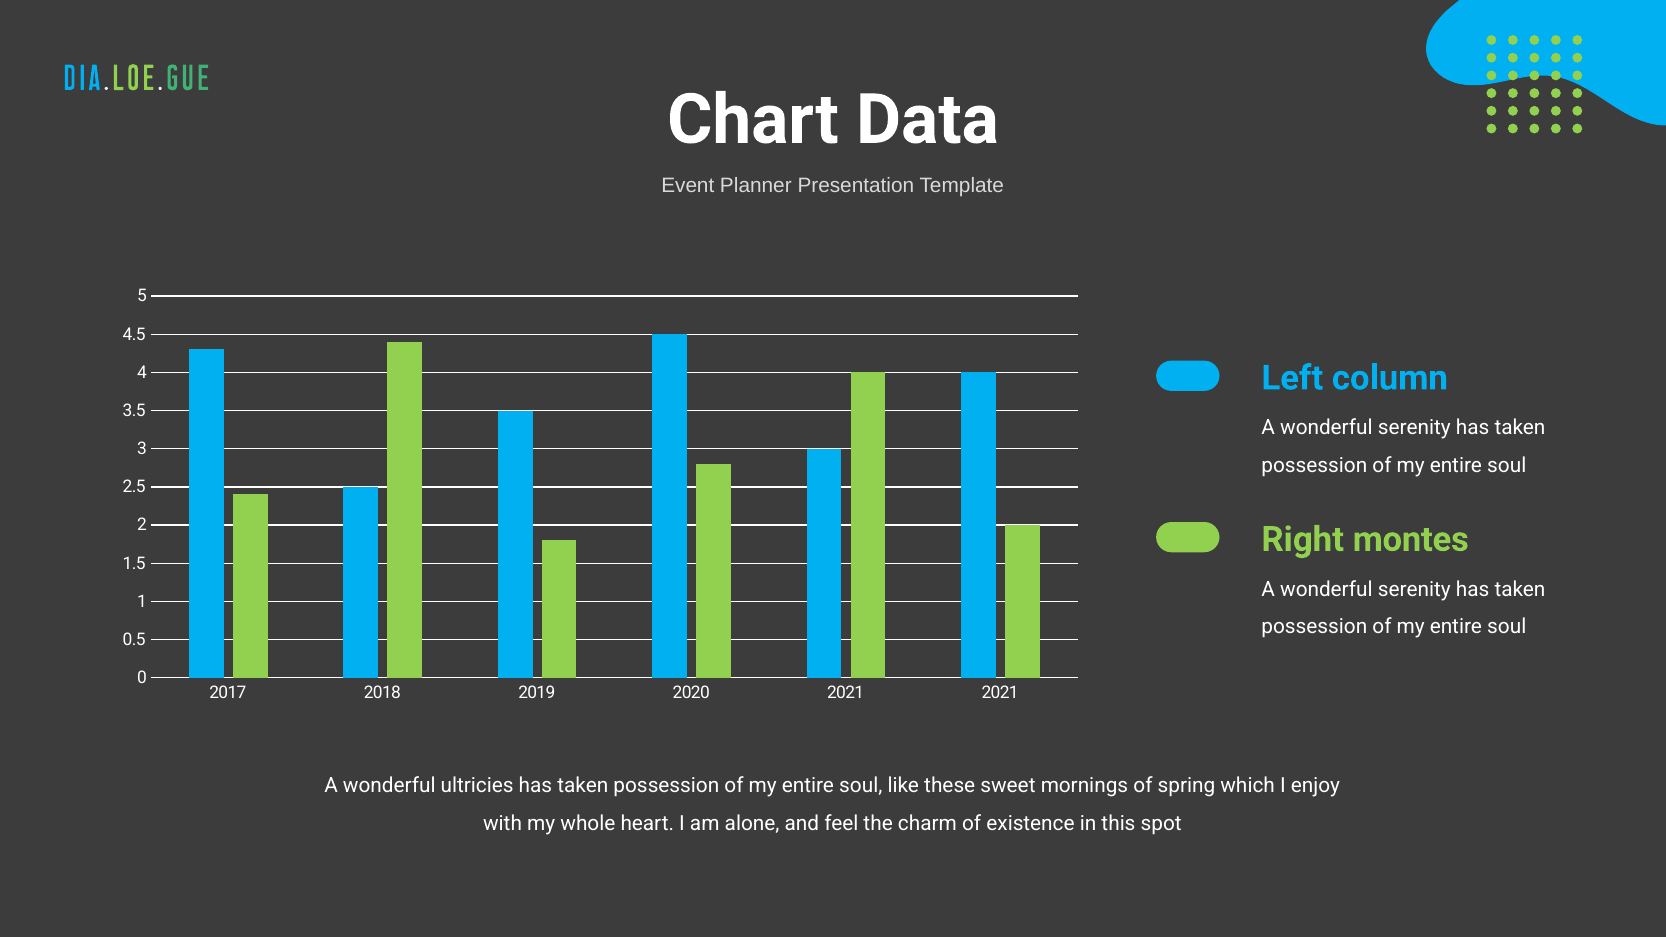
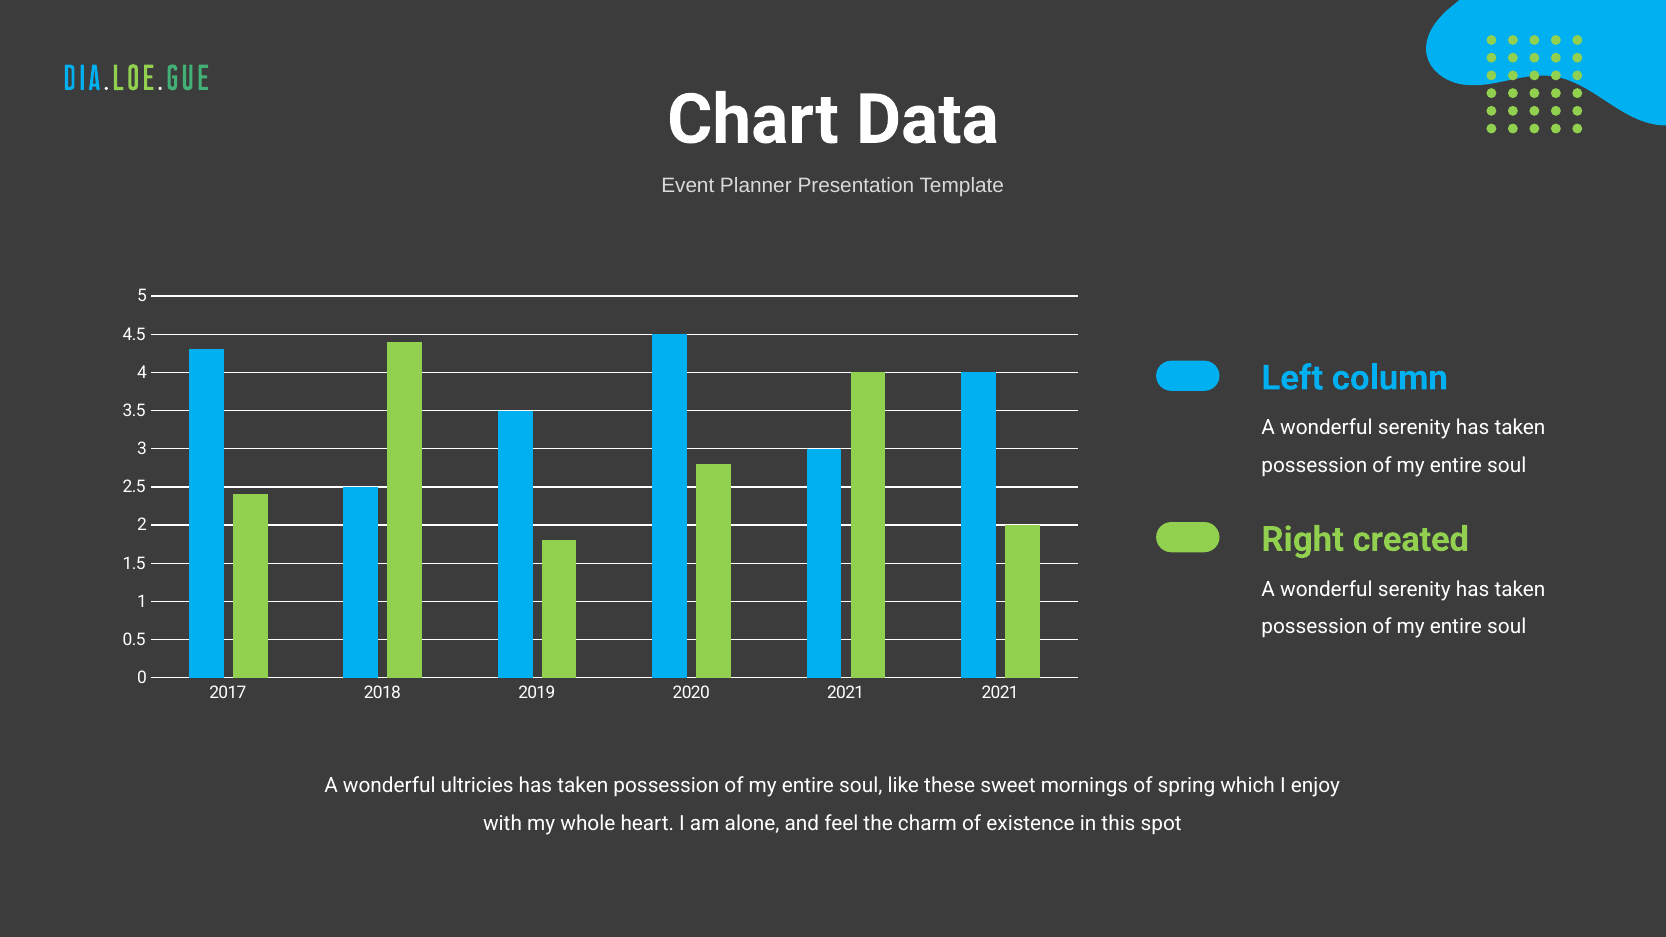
montes: montes -> created (1411, 539)
